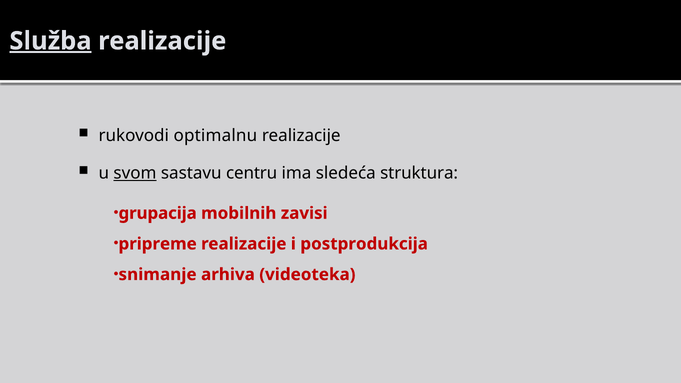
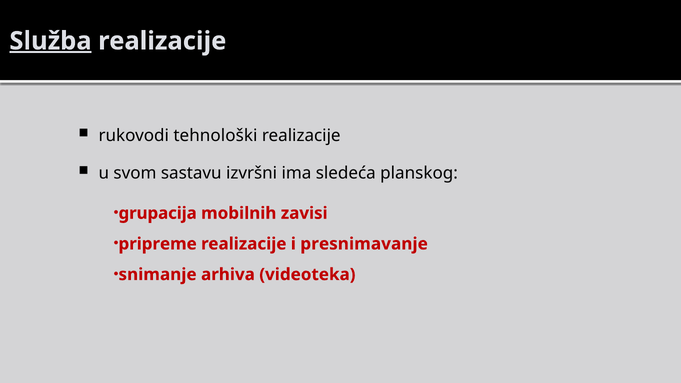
optimalnu: optimalnu -> tehnološki (215, 136)
svom underline: present -> none (135, 173)
centru: centru -> izvršni (252, 173)
struktura: struktura -> planskog (419, 173)
postprodukcija: postprodukcija -> presnimavanje (364, 244)
